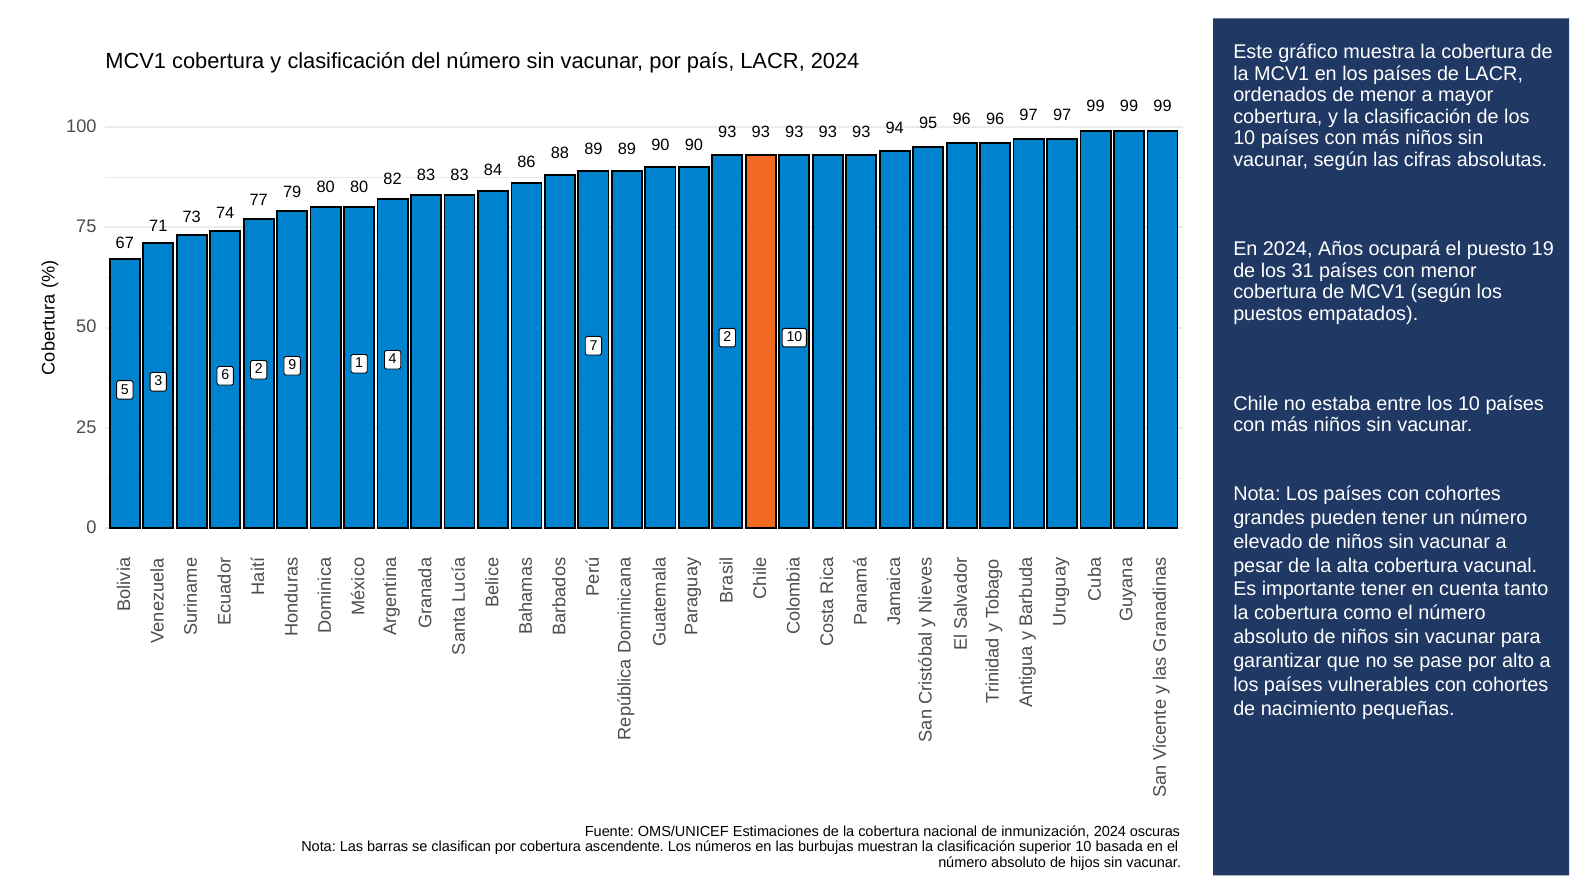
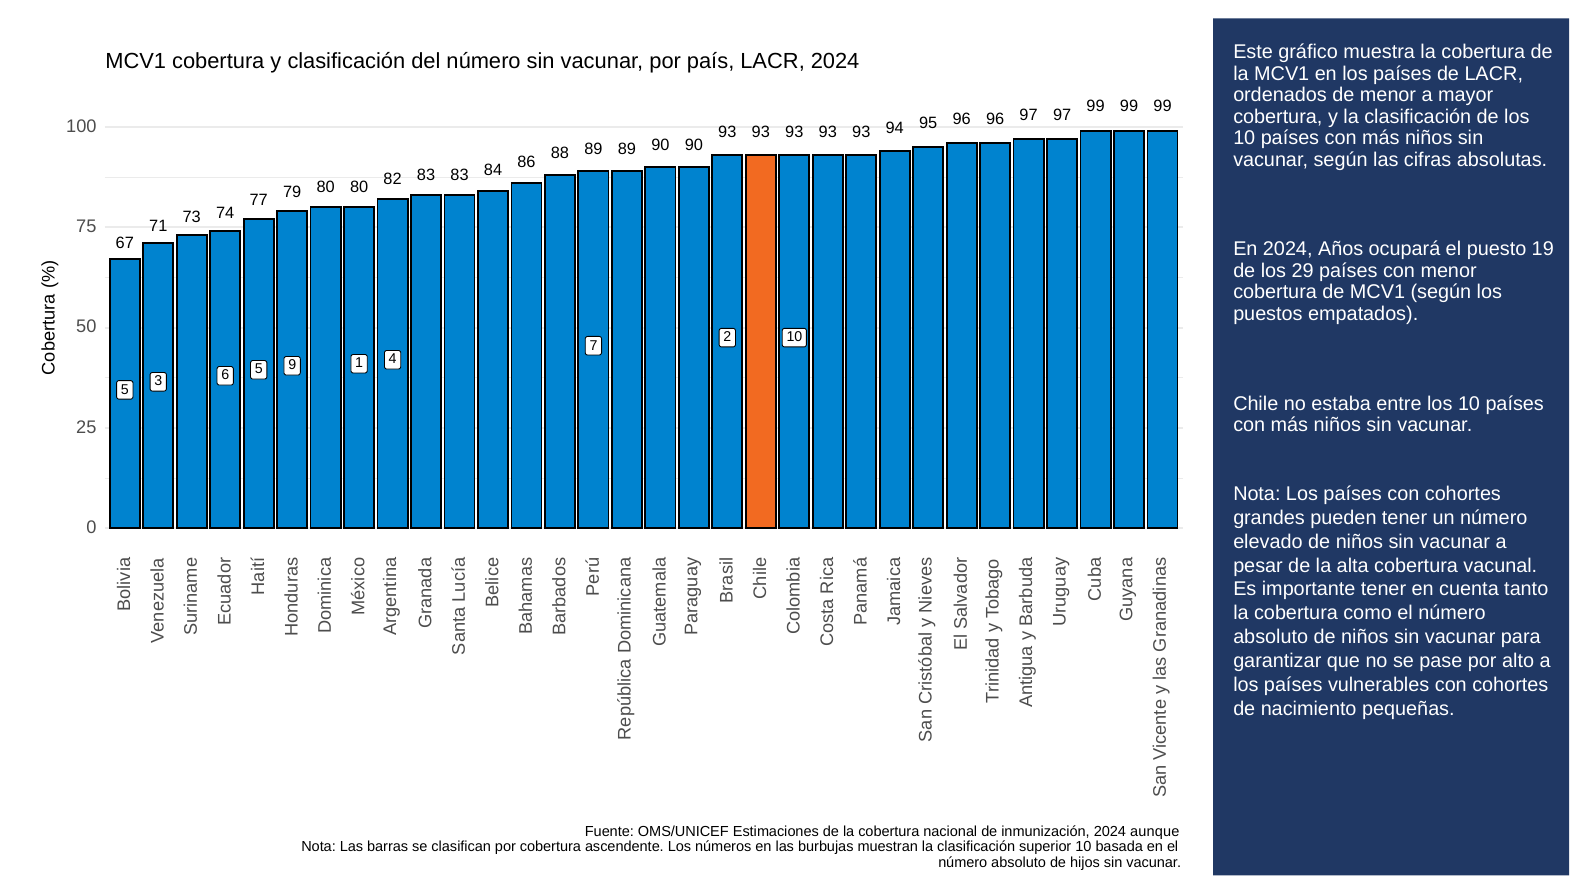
31: 31 -> 29 (1303, 271)
6 2: 2 -> 5 (259, 369)
oscuras: oscuras -> aunque (1155, 831)
